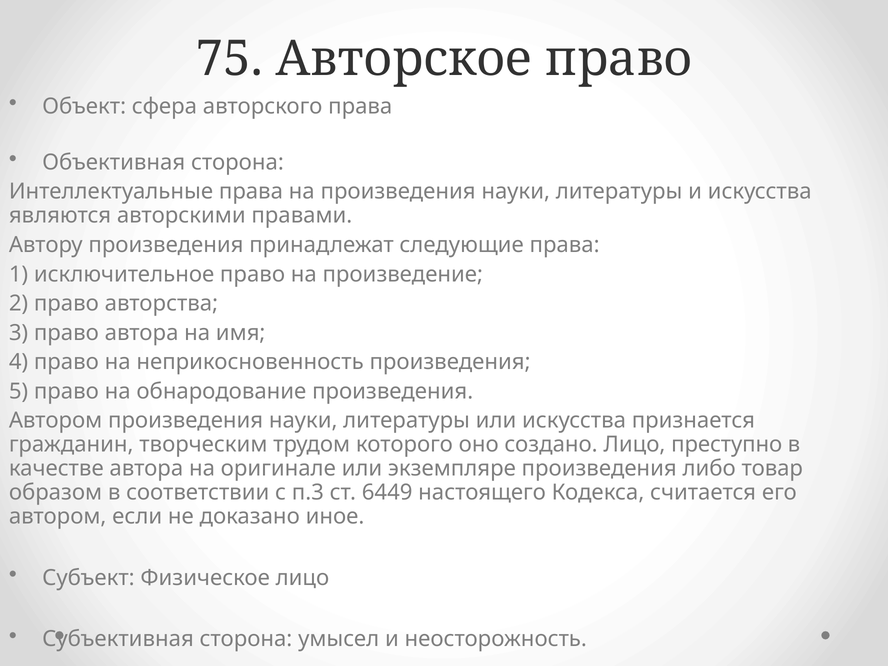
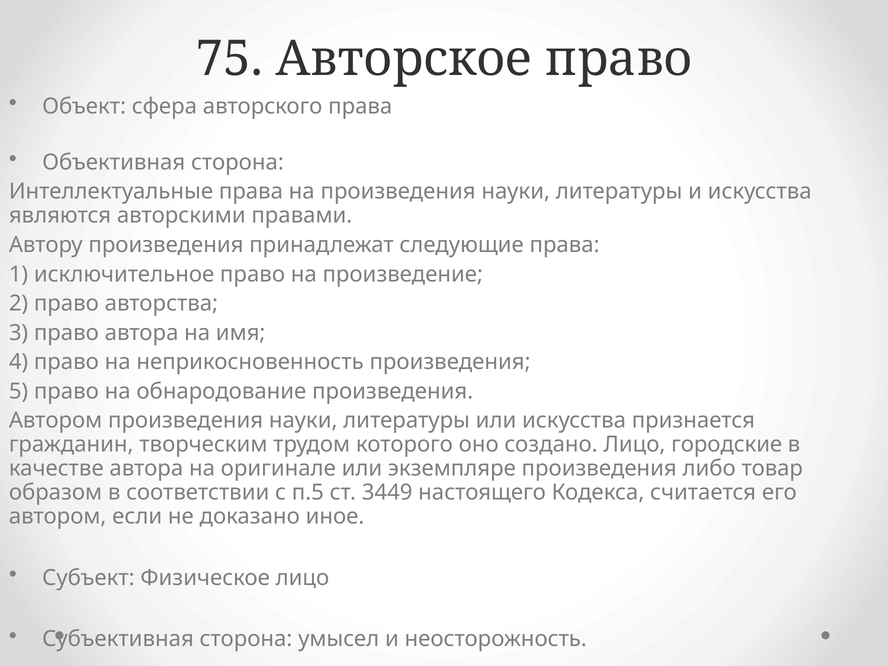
преступно: преступно -> городские (727, 445)
п.3: п.3 -> п.5 (308, 493)
6449: 6449 -> 3449 (387, 493)
